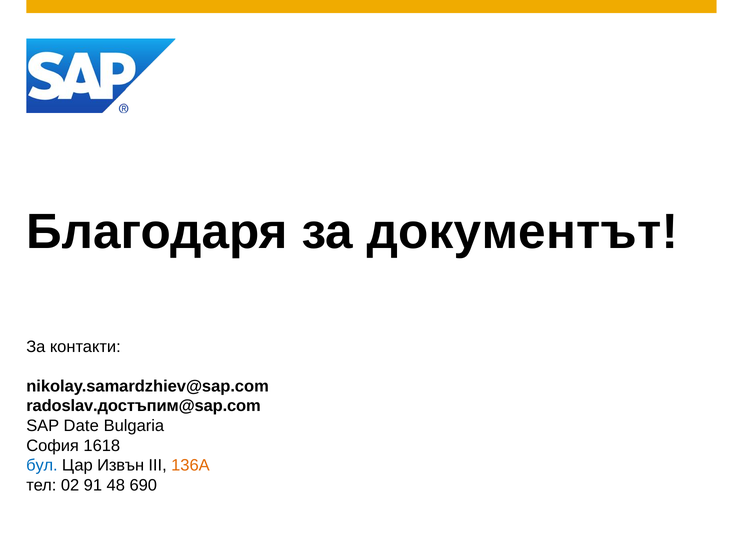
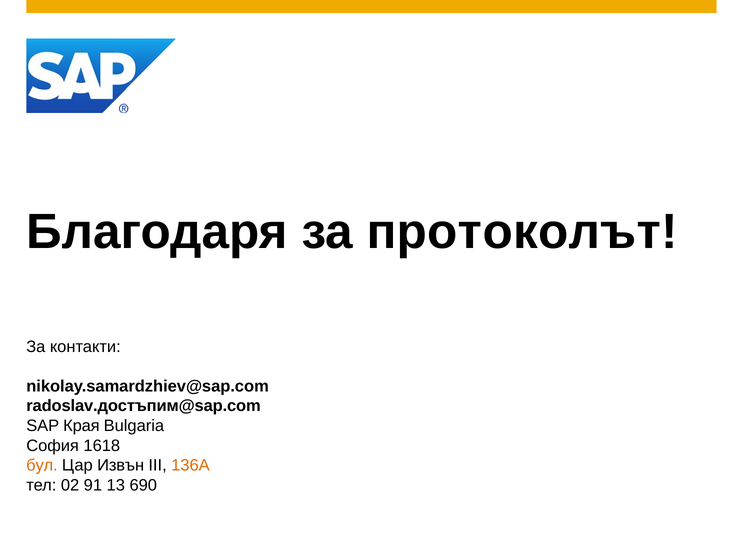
документът: документът -> протоколът (522, 232)
Date: Date -> Края (81, 426)
бул colour: blue -> orange (42, 466)
48: 48 -> 13 (116, 485)
